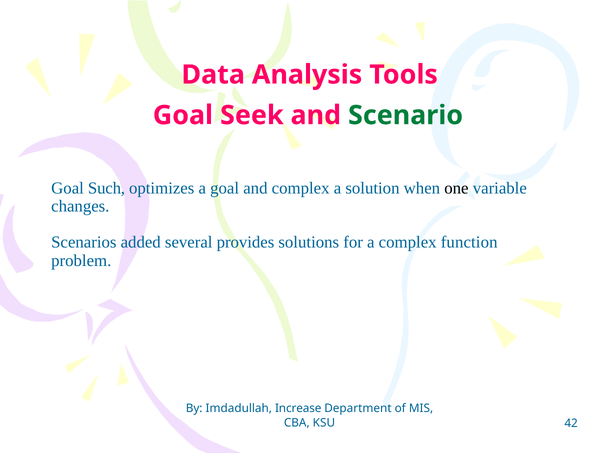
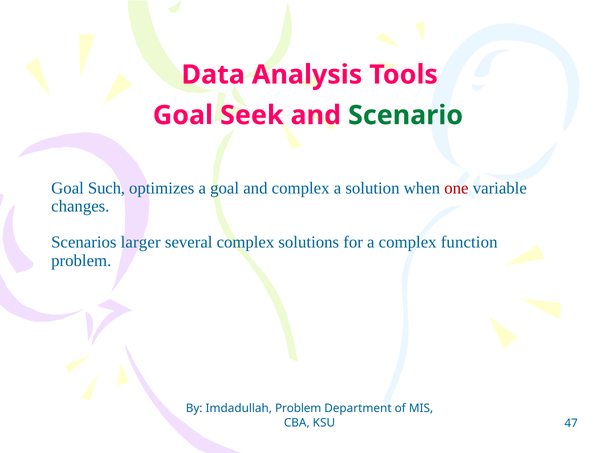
one colour: black -> red (456, 188)
added: added -> larger (141, 242)
several provides: provides -> complex (245, 242)
Imdadullah Increase: Increase -> Problem (298, 409)
42: 42 -> 47 (571, 423)
